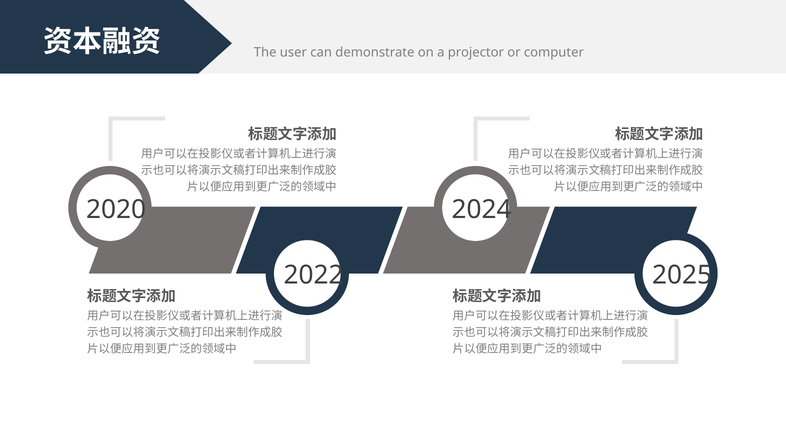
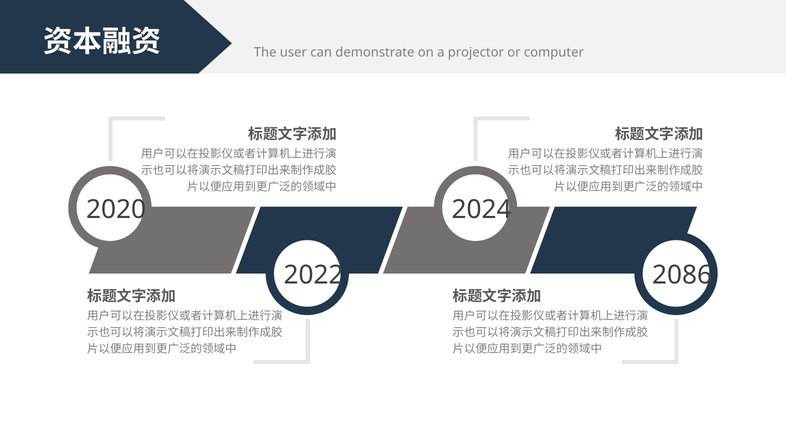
2025: 2025 -> 2086 (682, 275)
